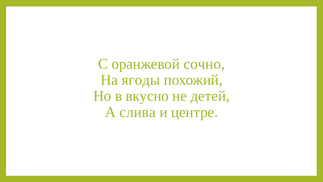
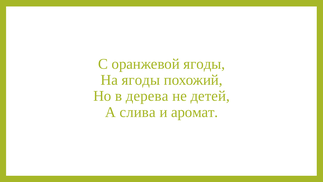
оранжевой сочно: сочно -> ягоды (204, 64)
вкусно: вкусно -> дерева (147, 96)
центре: центре -> аромат (195, 112)
